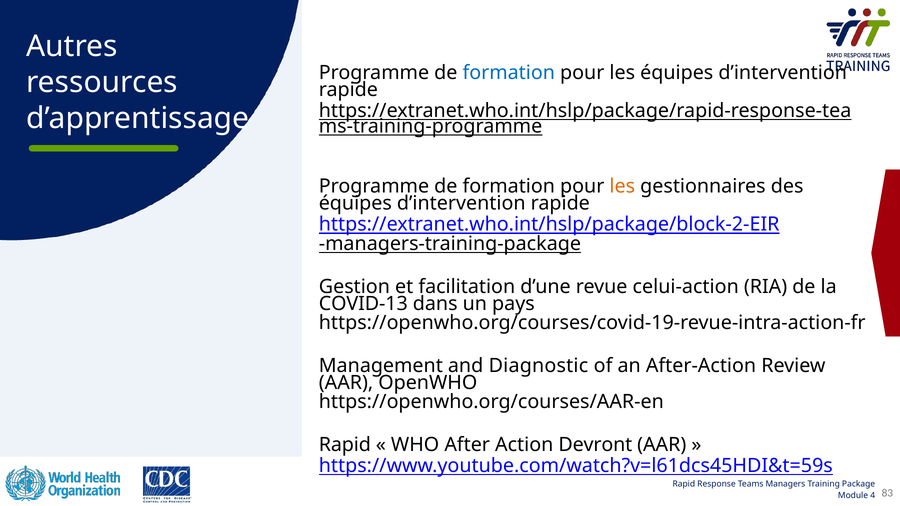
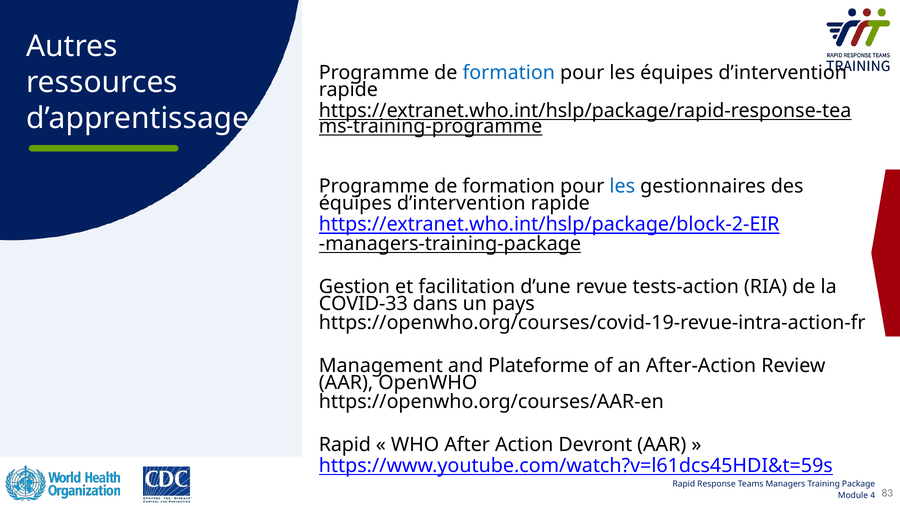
les colour: orange -> blue (622, 186)
celui-action: celui-action -> tests-action (686, 287)
COVID-13: COVID-13 -> COVID-33 (363, 304)
Diagnostic: Diagnostic -> Plateforme (539, 366)
